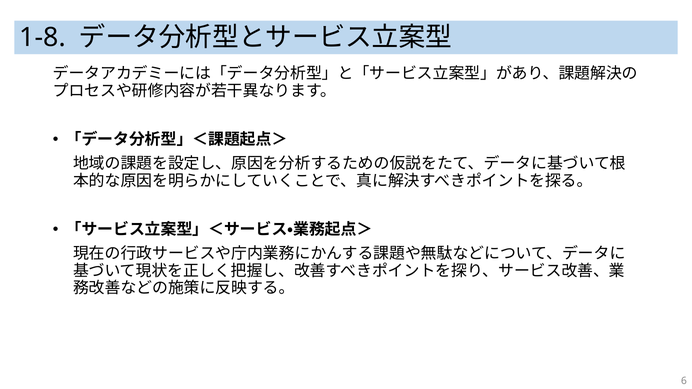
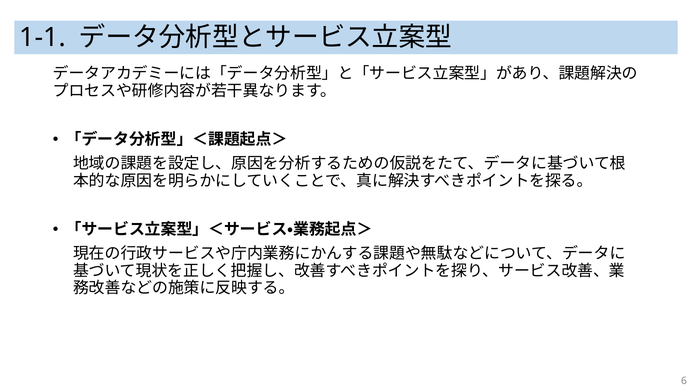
1-8: 1-8 -> 1-1 (43, 38)
